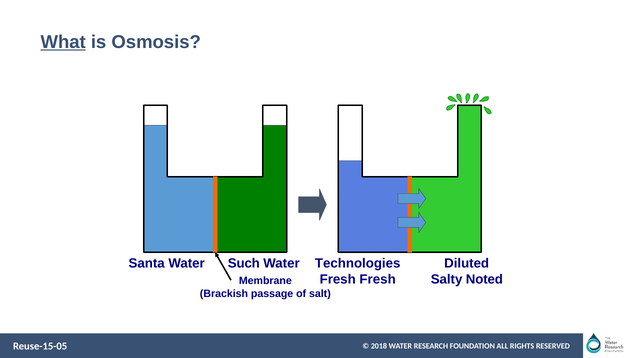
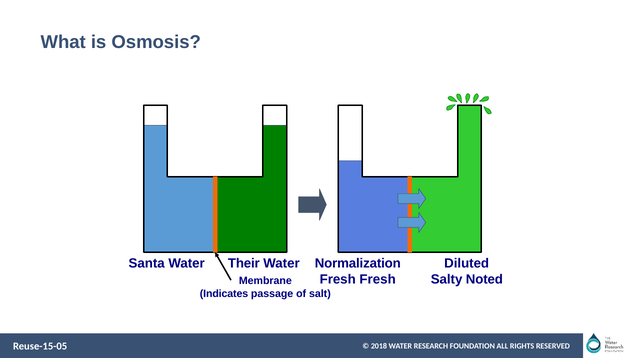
What underline: present -> none (63, 42)
Such: Such -> Their (244, 263)
Technologies: Technologies -> Normalization (358, 263)
Brackish: Brackish -> Indicates (224, 293)
